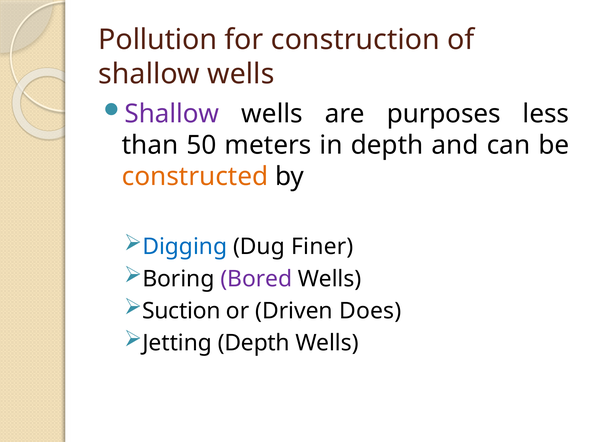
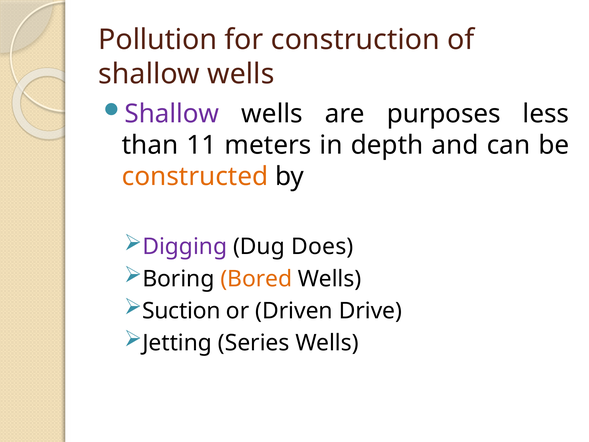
50: 50 -> 11 (201, 145)
Digging colour: blue -> purple (185, 247)
Finer: Finer -> Does (322, 247)
Bored colour: purple -> orange (256, 279)
Does: Does -> Drive (370, 311)
Jetting Depth: Depth -> Series (254, 343)
